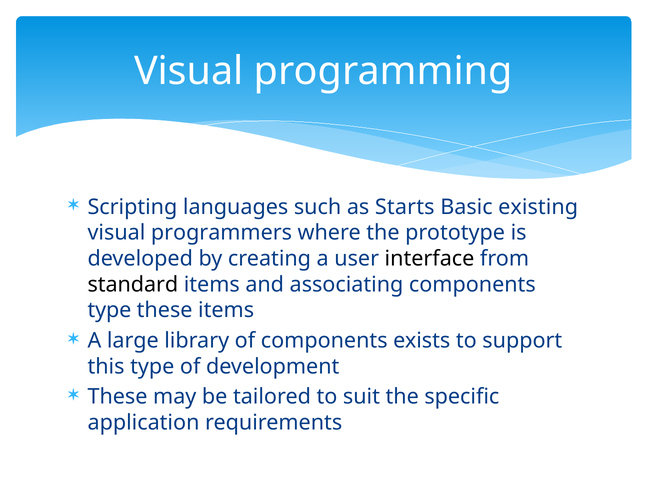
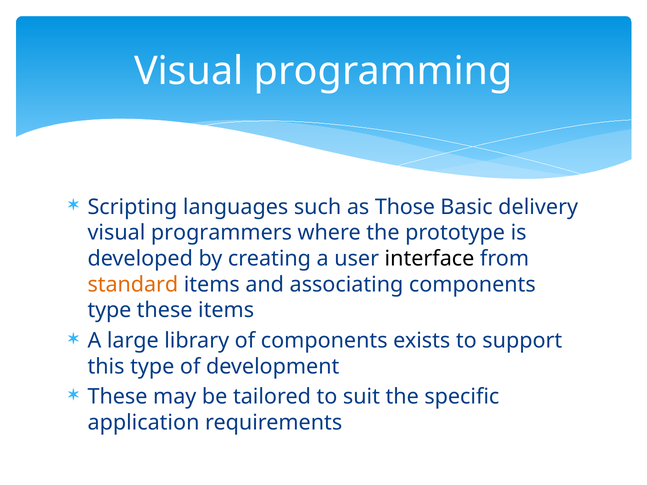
Starts: Starts -> Those (405, 207)
existing: existing -> delivery (538, 207)
standard colour: black -> orange (133, 285)
